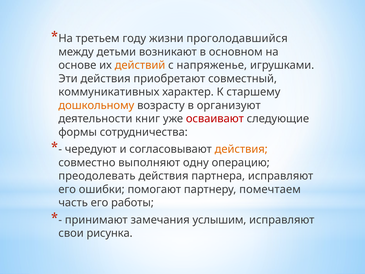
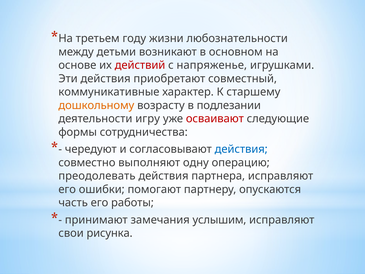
проголодавшийся: проголодавшийся -> любознательности (237, 38)
действий colour: orange -> red (140, 65)
коммуникативных: коммуникативных -> коммуникативные (109, 92)
организуют: организуют -> подлезании (229, 105)
книг: книг -> игру (148, 119)
действия colour: orange -> blue (241, 149)
помечтаем: помечтаем -> опускаются (270, 189)
